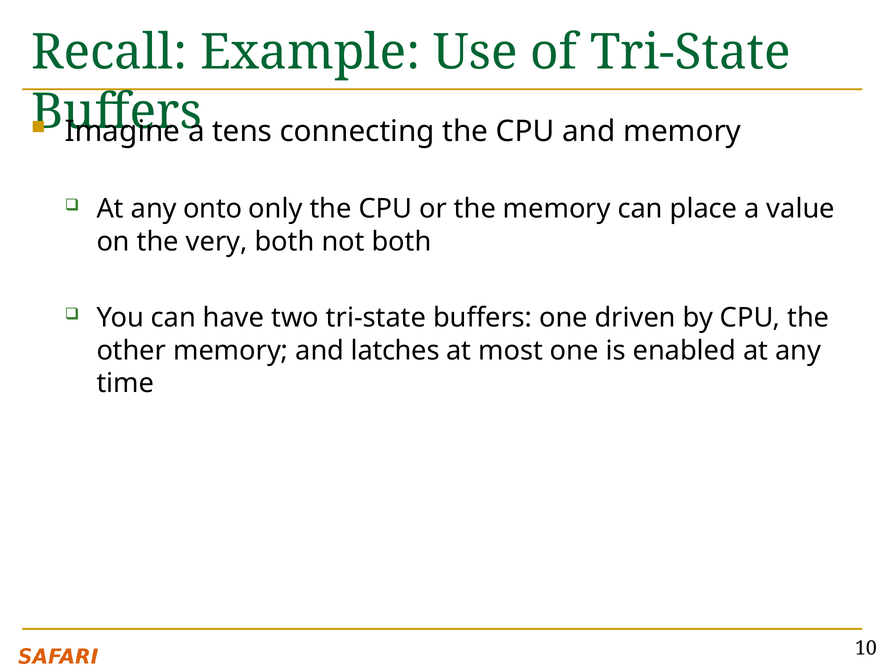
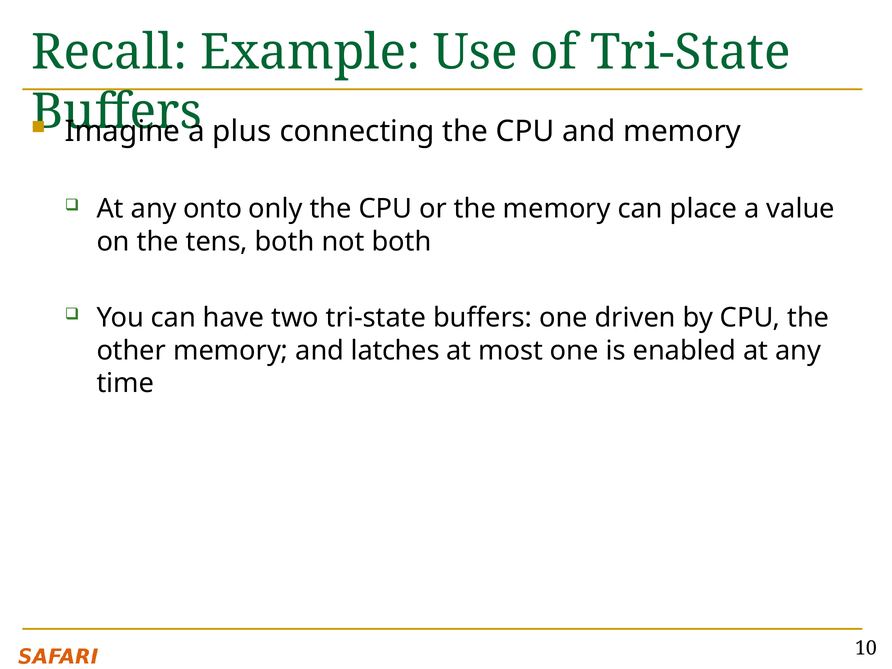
tens: tens -> plus (242, 131)
very: very -> tens (217, 242)
